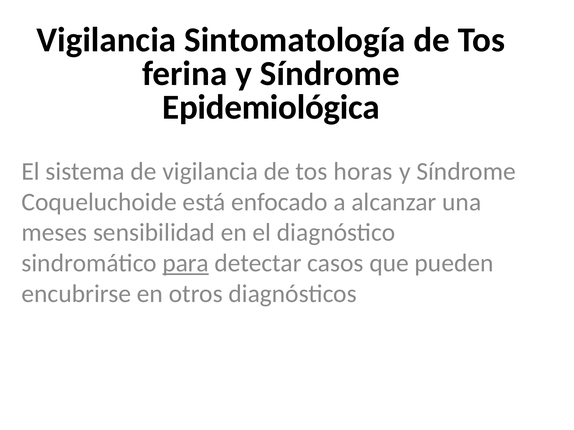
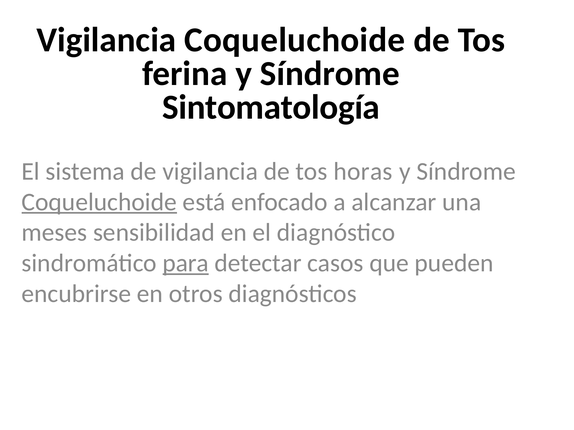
Vigilancia Sintomatología: Sintomatología -> Coqueluchoide (295, 40)
Epidemiológica: Epidemiológica -> Sintomatología (271, 107)
Coqueluchoide underline: none -> present (99, 202)
